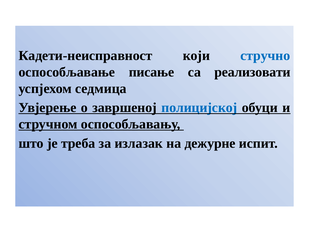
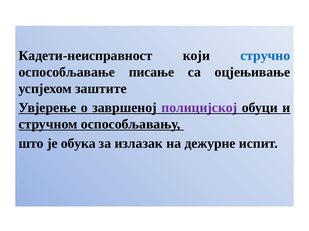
реализовати: реализовати -> оцјењивање (252, 72)
седмица: седмица -> заштите (101, 89)
полицијској colour: blue -> purple (199, 108)
треба: треба -> обука (78, 144)
